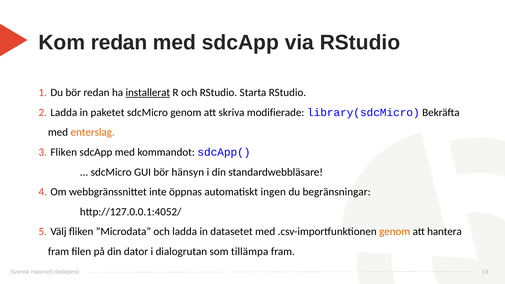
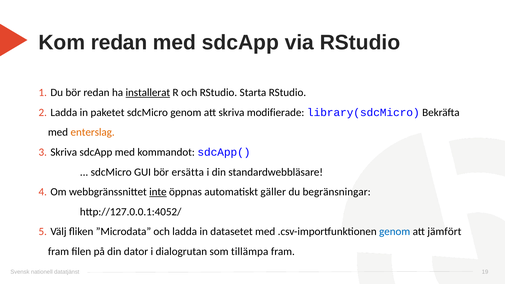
Fliken: Fliken -> Skriva (64, 152)
hänsyn: hänsyn -> ersätta (188, 172)
inte underline: none -> present (158, 192)
ingen: ingen -> gäller (273, 192)
genom colour: orange -> blue (395, 232)
hantera: hantera -> jämfört (444, 232)
